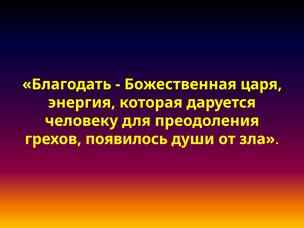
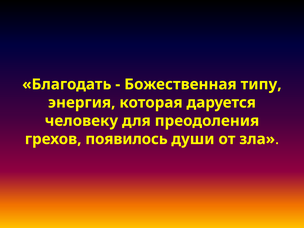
царя: царя -> типу (261, 84)
